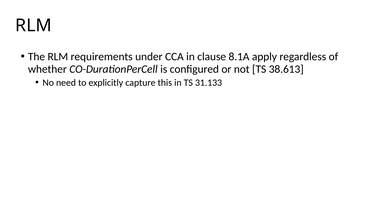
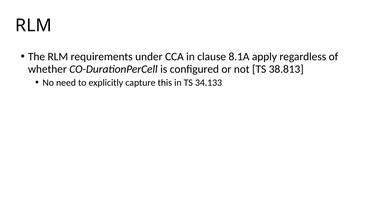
38.613: 38.613 -> 38.813 (286, 69)
31.133: 31.133 -> 34.133 (209, 83)
